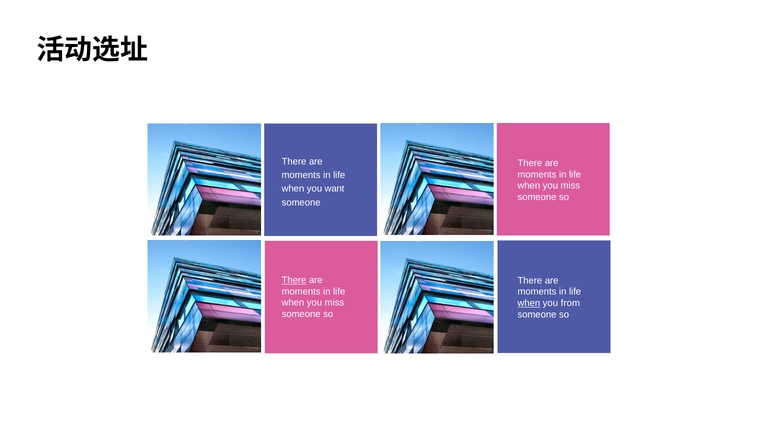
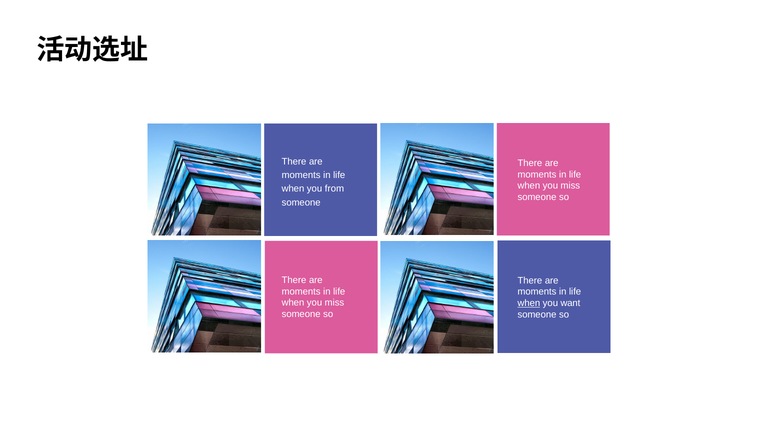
want: want -> from (334, 189)
There underline: present -> none (294, 280)
from: from -> want (570, 303)
